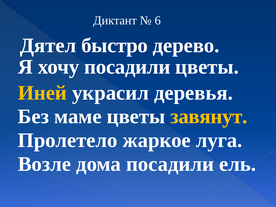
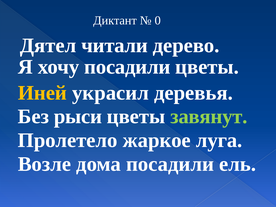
6: 6 -> 0 (158, 20)
быстро: быстро -> читали (115, 45)
маме: маме -> рыси (78, 117)
завянут colour: yellow -> light green (209, 117)
